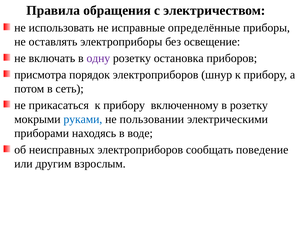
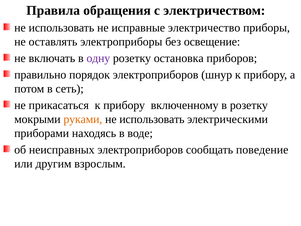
определённые: определённые -> электричество (204, 28)
присмотра: присмотра -> правильно (40, 75)
руками colour: blue -> orange (83, 119)
пользовании: пользовании -> использовать (152, 119)
